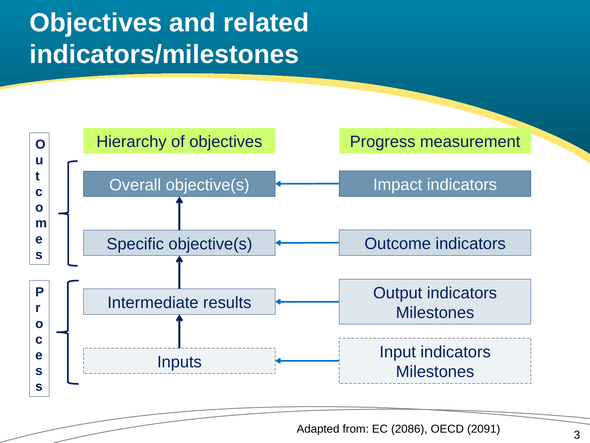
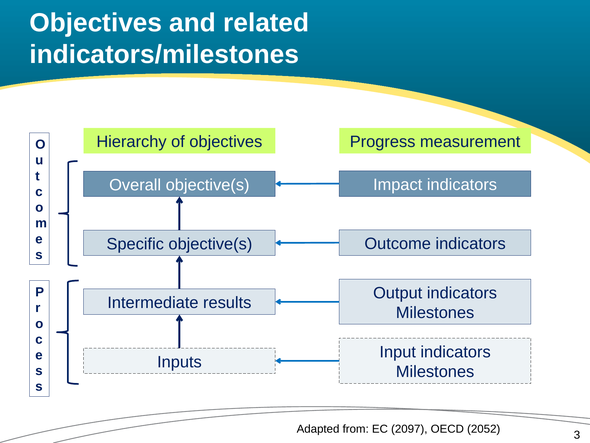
2086: 2086 -> 2097 (409, 429)
2091: 2091 -> 2052 (484, 429)
